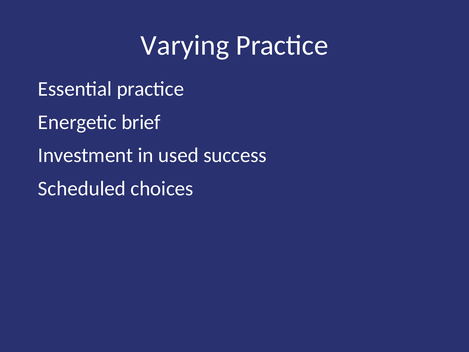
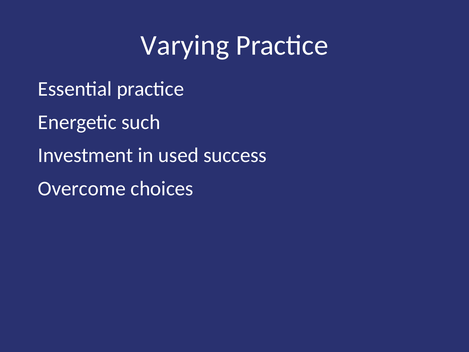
brief: brief -> such (141, 122)
Scheduled: Scheduled -> Overcome (82, 188)
